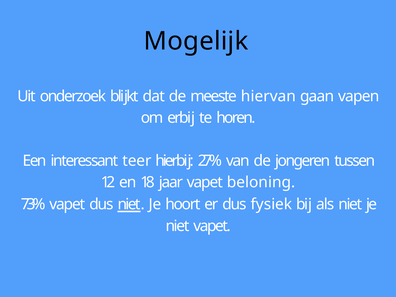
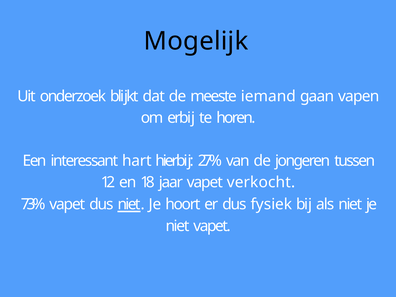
hiervan: hiervan -> iemand (268, 96)
teer: teer -> hart (137, 161)
beloning: beloning -> verkocht (261, 182)
